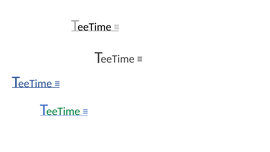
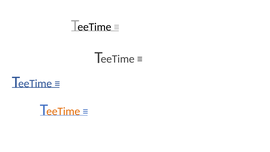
eeTime colour: green -> orange (63, 111)
